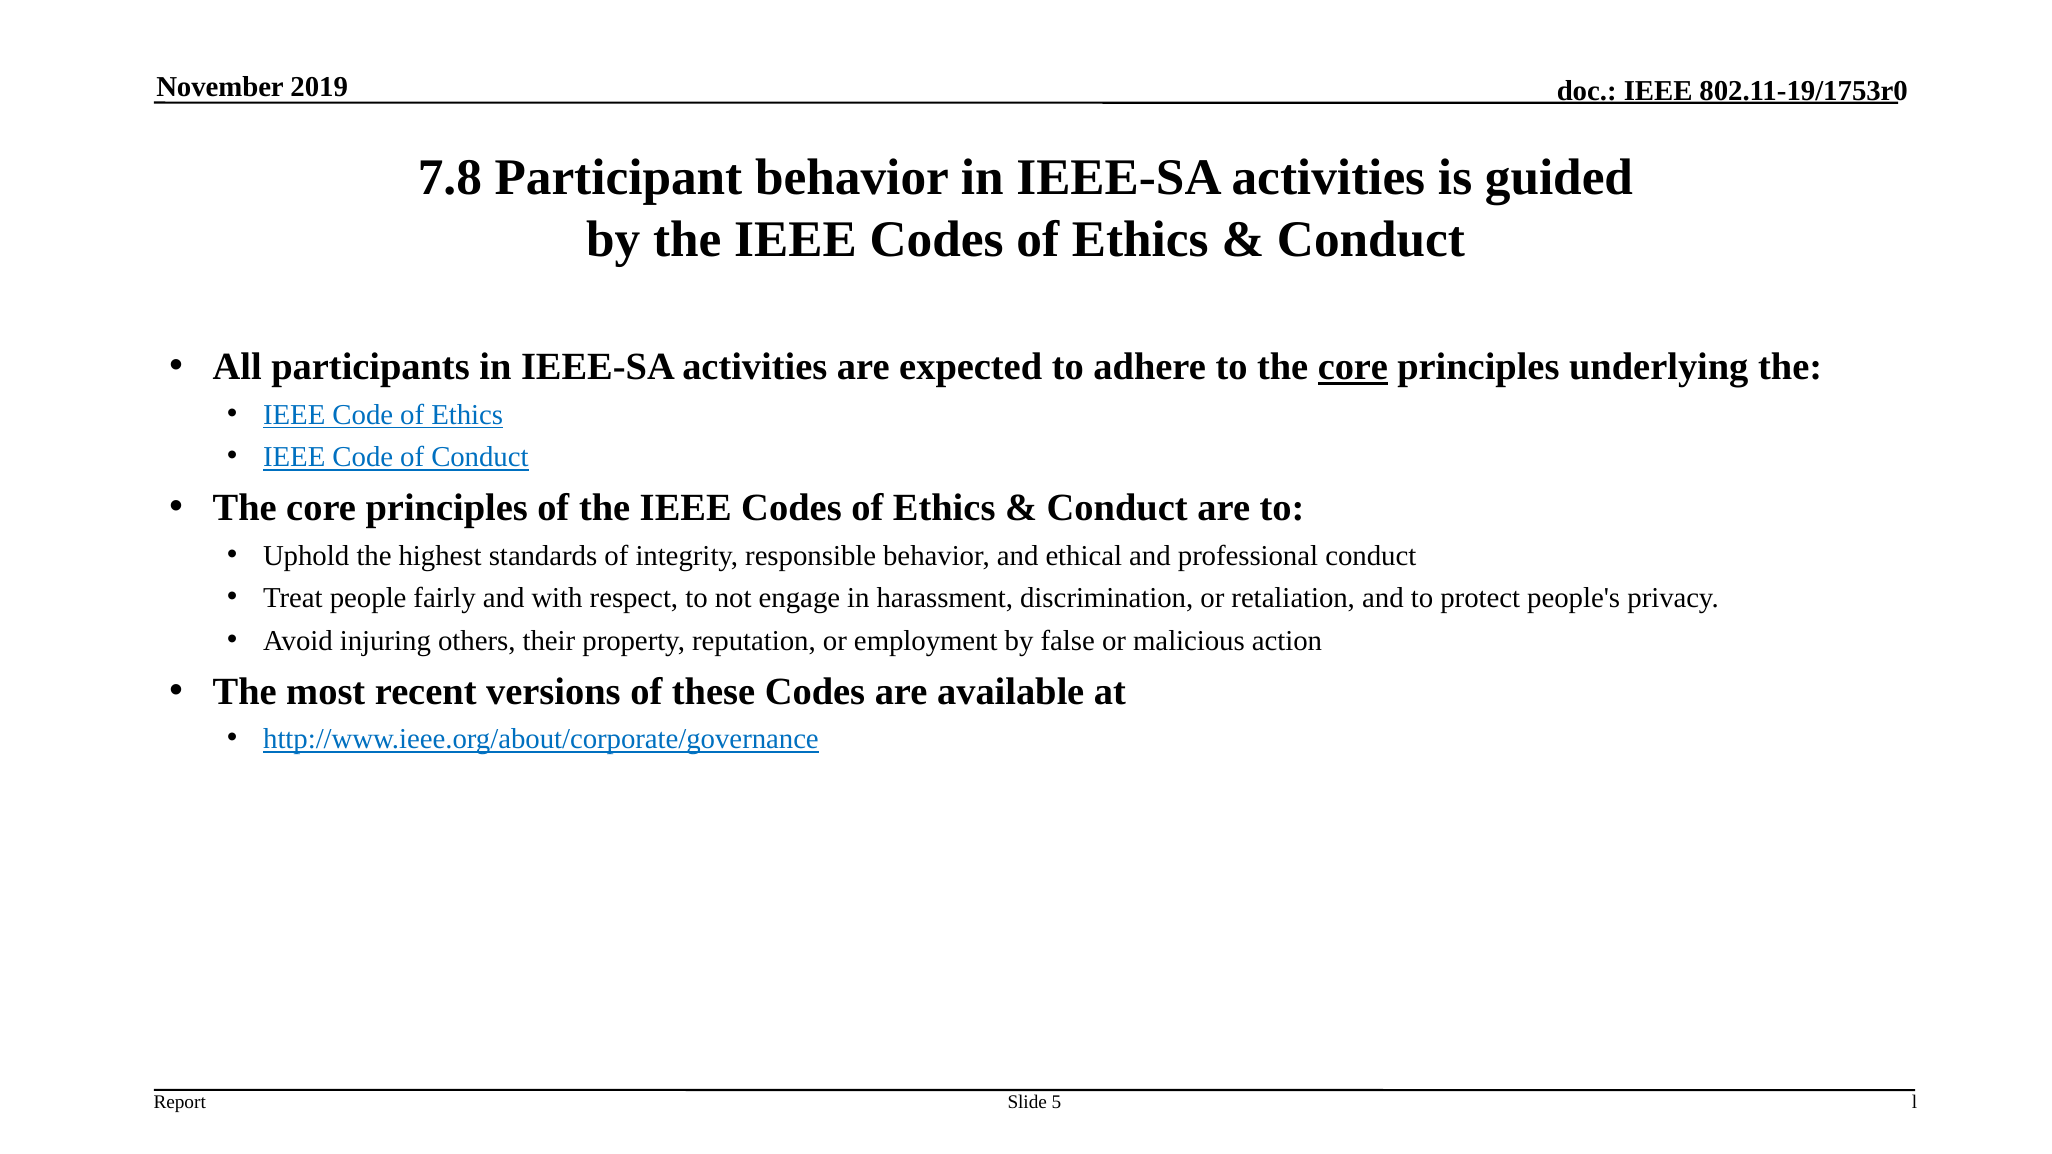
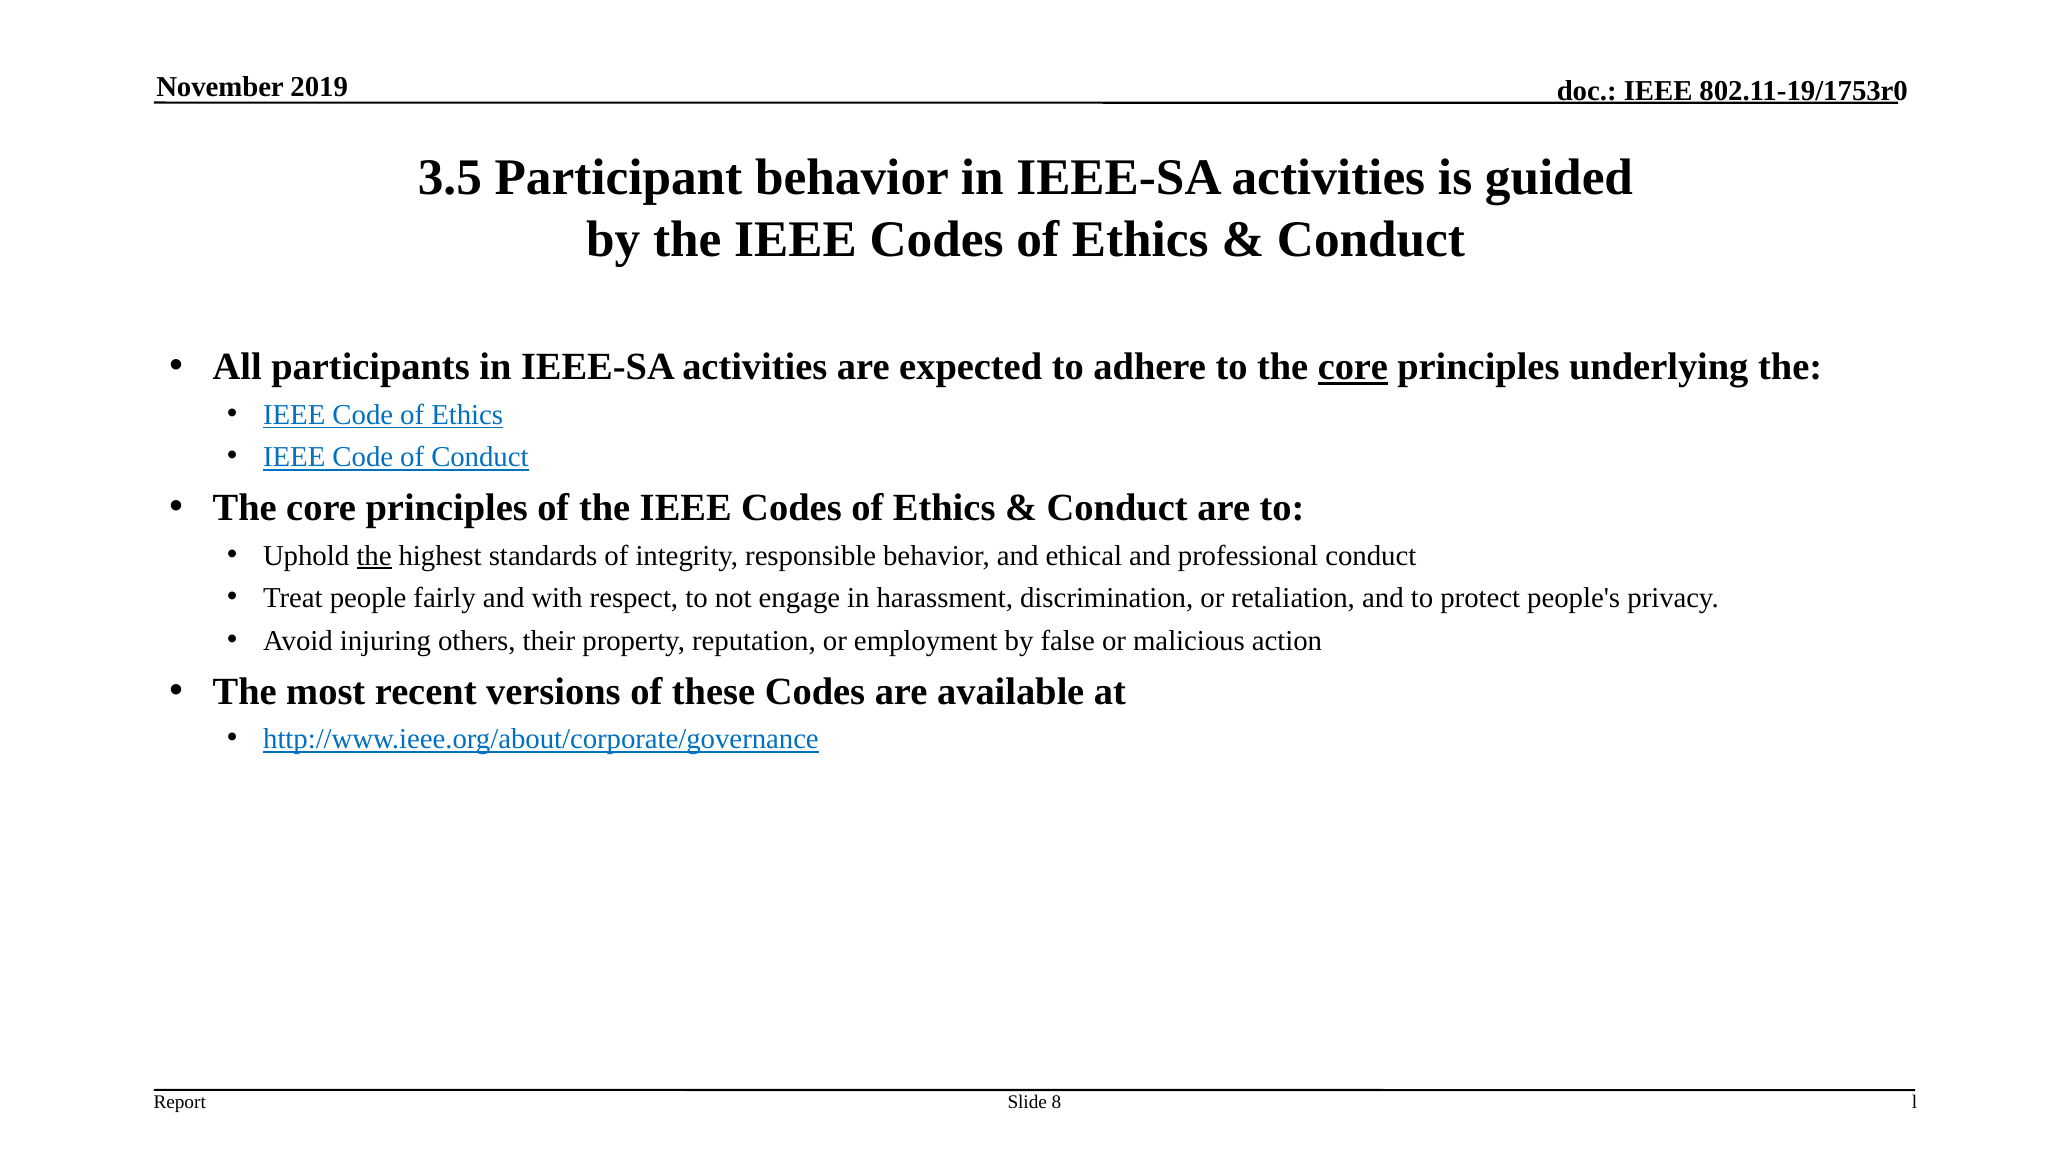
7.8: 7.8 -> 3.5 (450, 178)
the underline: none -> present (374, 556)
5: 5 -> 8 (1056, 1103)
